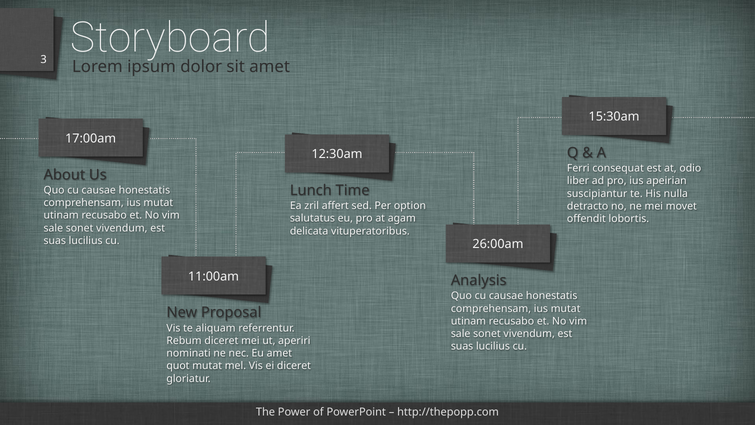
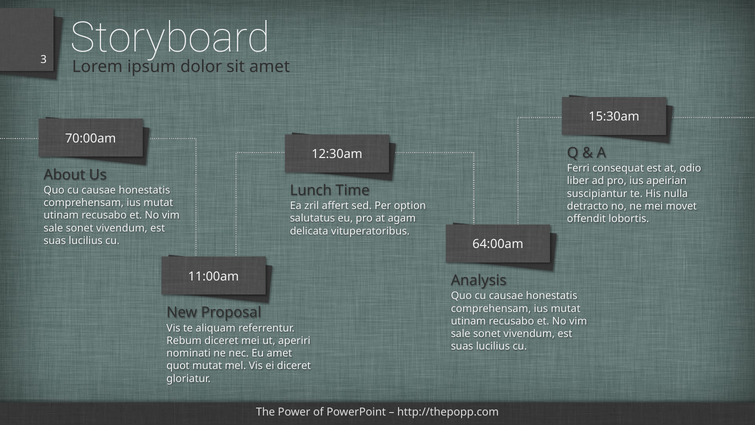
17:00am: 17:00am -> 70:00am (91, 139)
26:00am: 26:00am -> 64:00am (498, 244)
